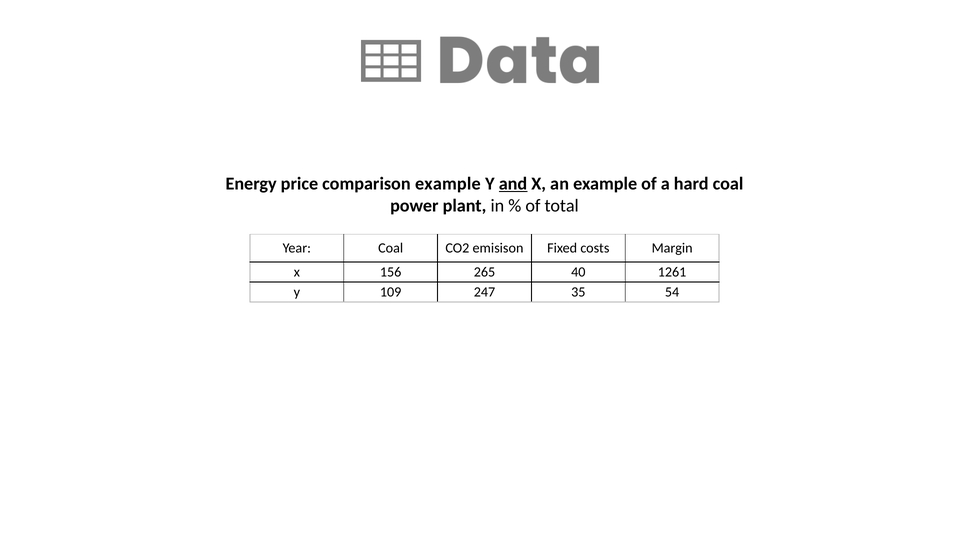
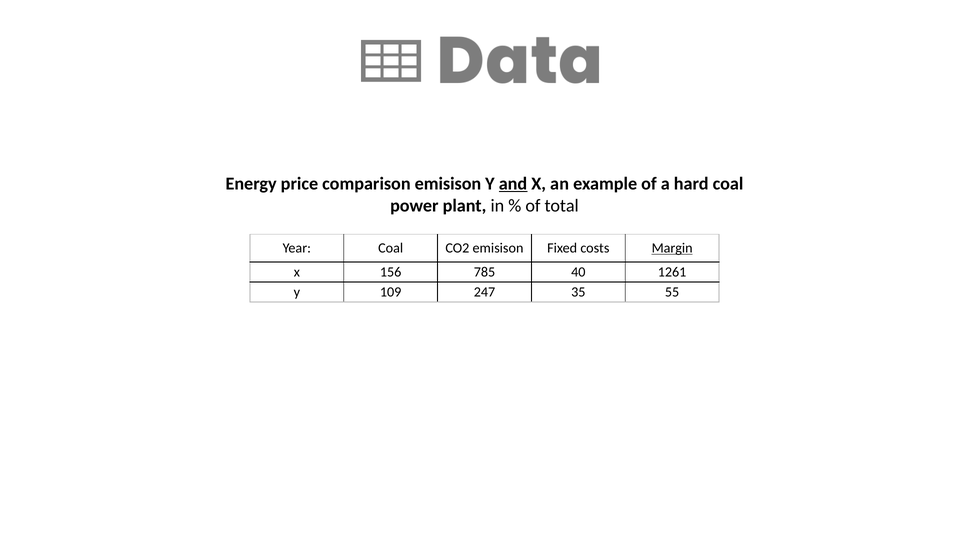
comparison example: example -> emisison (448, 184)
Margin underline: none -> present (672, 248)
265: 265 -> 785 (484, 272)
54: 54 -> 55 (672, 292)
